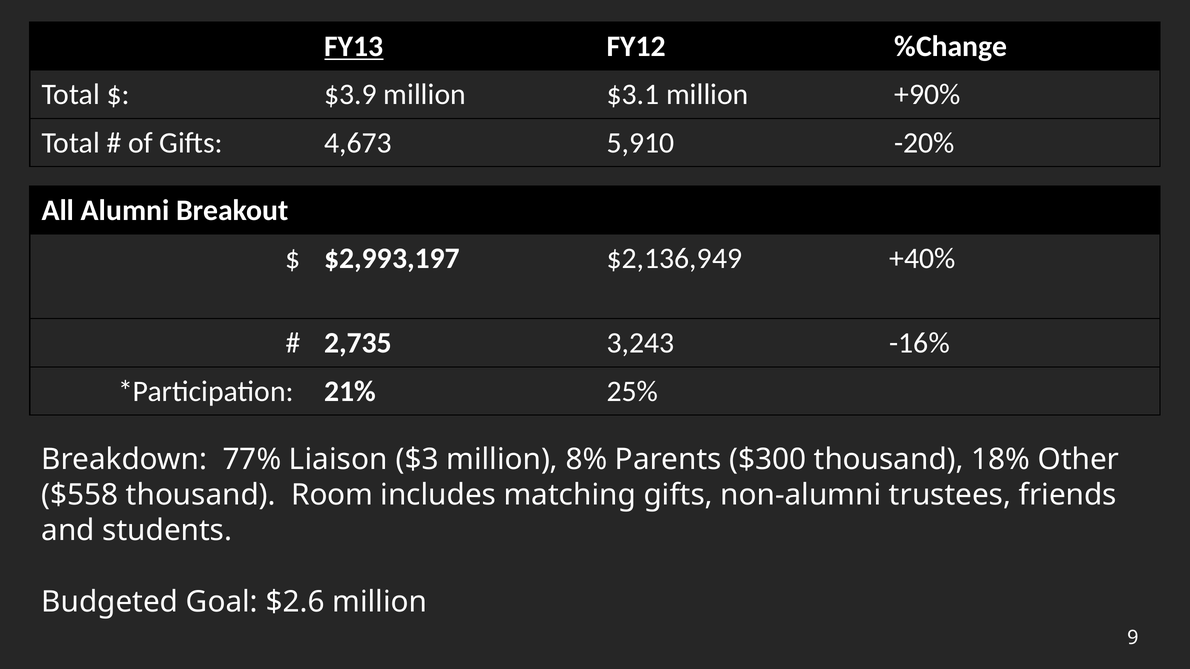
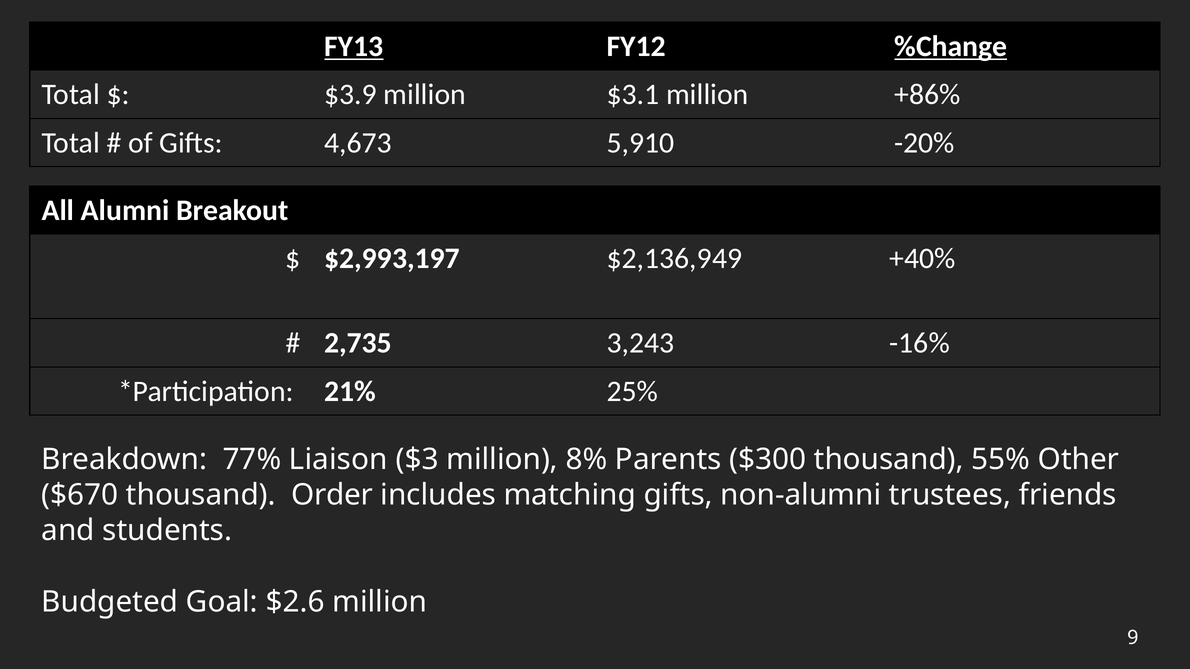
%Change underline: none -> present (951, 46)
+90%: +90% -> +86% (927, 95)
18%: 18% -> 55% (1001, 460)
$558: $558 -> $670 (80, 495)
Room: Room -> Order (332, 495)
